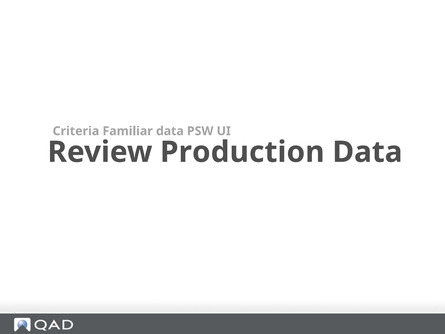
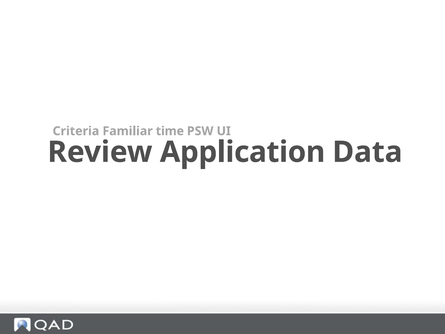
Familiar data: data -> time (170, 131)
Production: Production -> Application (243, 152)
